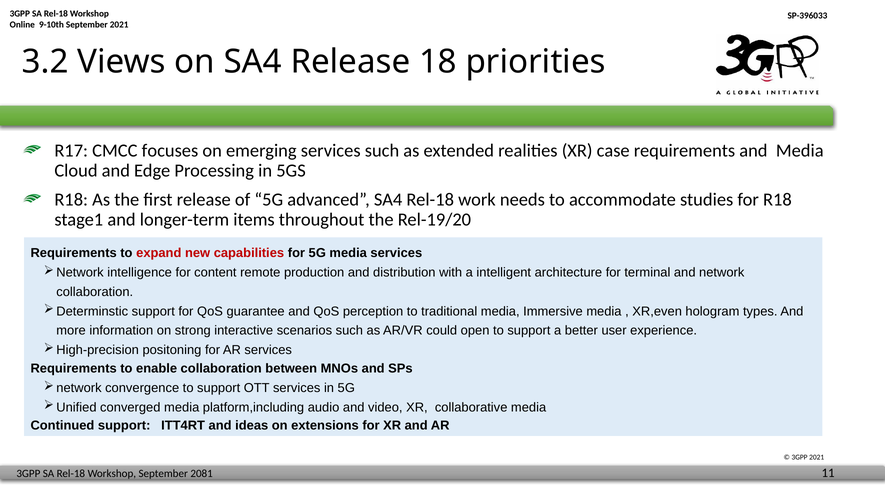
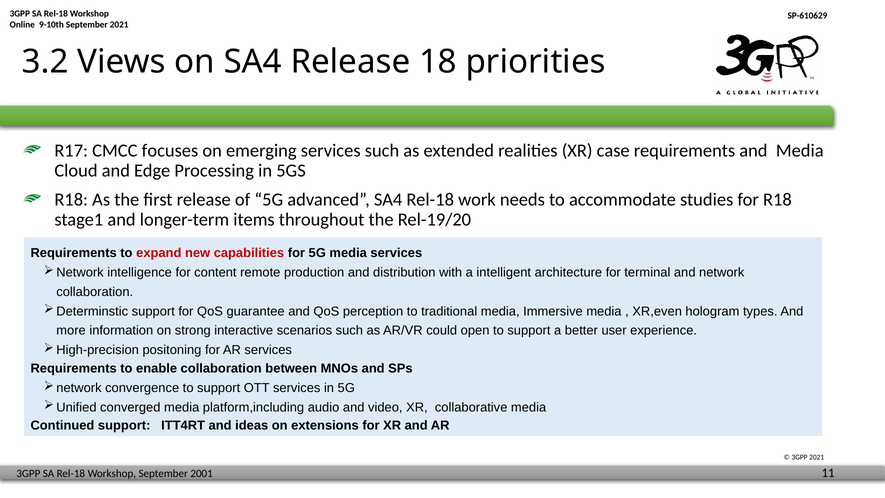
SP-396033: SP-396033 -> SP-610629 (807, 15)
2081: 2081 -> 2001 (202, 473)
